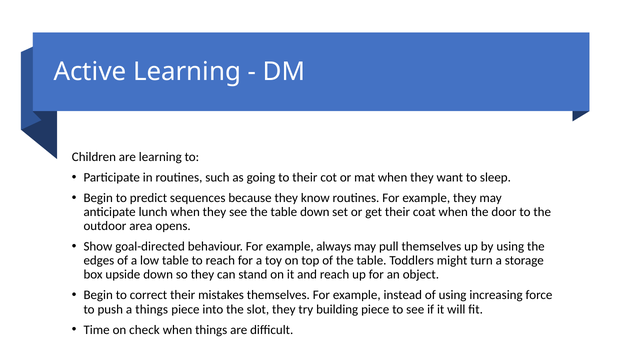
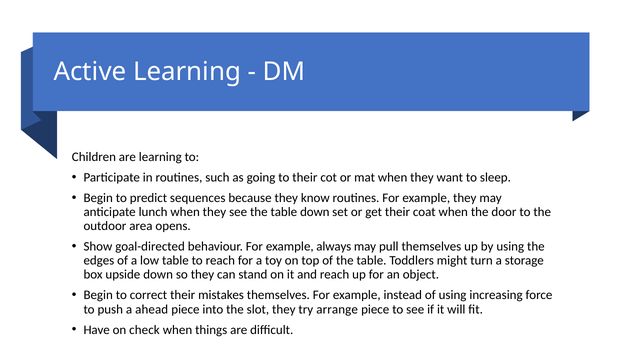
a things: things -> ahead (152, 309)
building: building -> arrange (337, 309)
Time: Time -> Have (97, 330)
